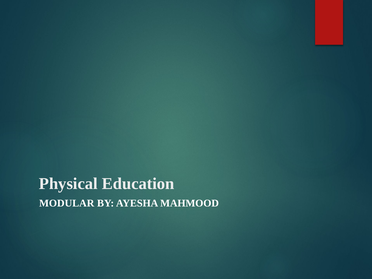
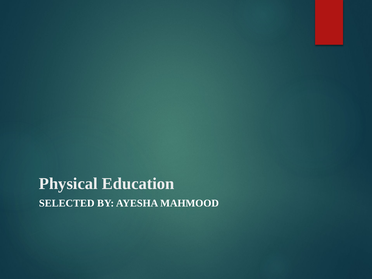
MODULAR: MODULAR -> SELECTED (67, 203)
